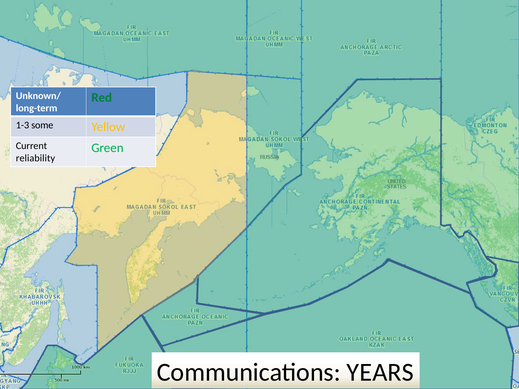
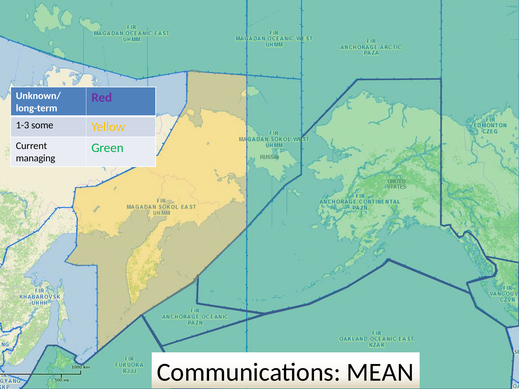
Red colour: green -> purple (102, 98)
reliability: reliability -> managing (36, 158)
YEARS: YEARS -> MEAN (380, 372)
